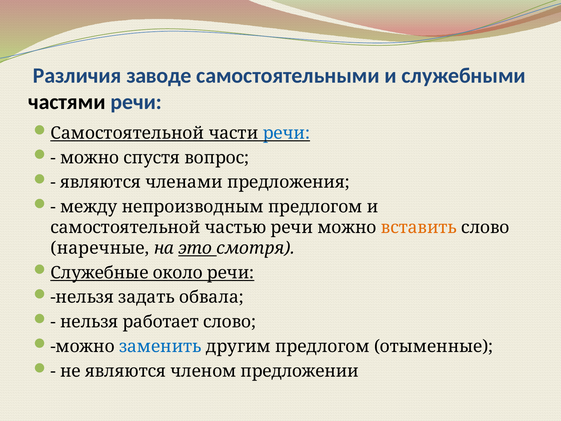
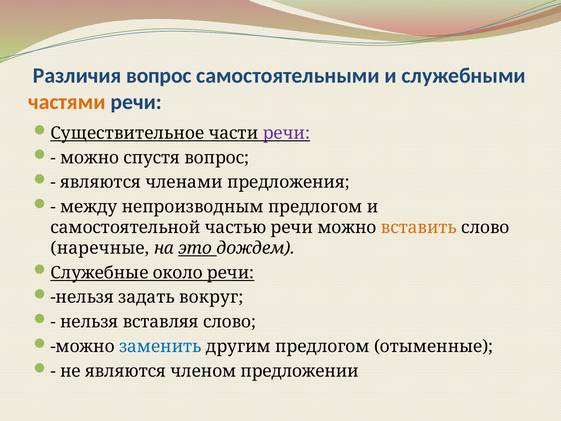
Различия заводе: заводе -> вопрос (159, 76)
частями colour: black -> orange (67, 102)
Самостоятельной: Самостоятельной -> Существительное (127, 133)
речи colour: blue -> purple (286, 133)
смотря: смотря -> дождем (256, 248)
обвала: обвала -> вокруг (211, 297)
работает: работает -> вставляя (161, 322)
